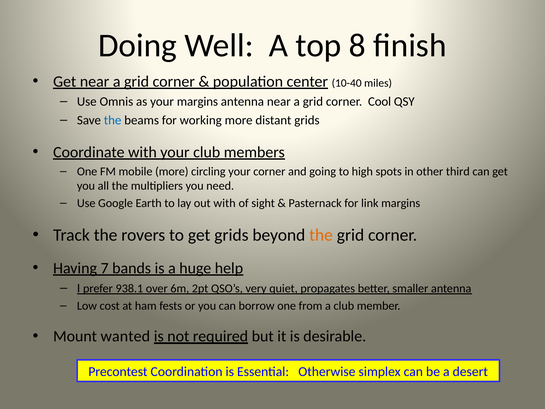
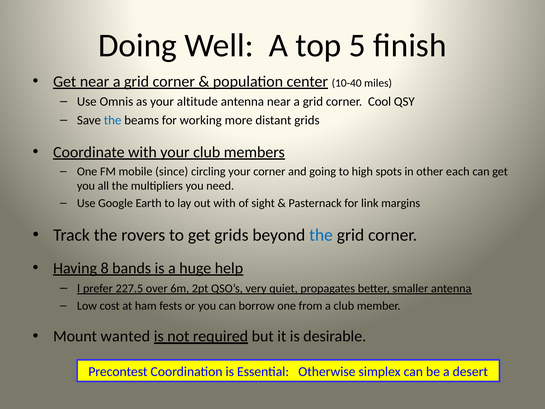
8: 8 -> 5 (357, 45)
your margins: margins -> altitude (197, 102)
mobile more: more -> since (172, 171)
third: third -> each (458, 171)
the colour: orange -> blue (321, 235)
7: 7 -> 8 (105, 268)
938.1: 938.1 -> 227.5 (129, 288)
